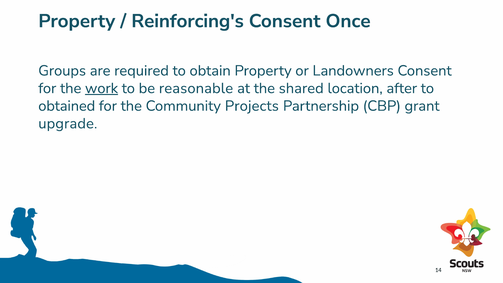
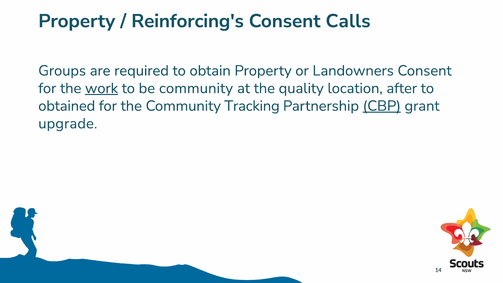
Once: Once -> Calls (348, 21)
be reasonable: reasonable -> community (196, 88)
shared: shared -> quality (301, 88)
Projects: Projects -> Tracking (252, 106)
CBP underline: none -> present (382, 106)
